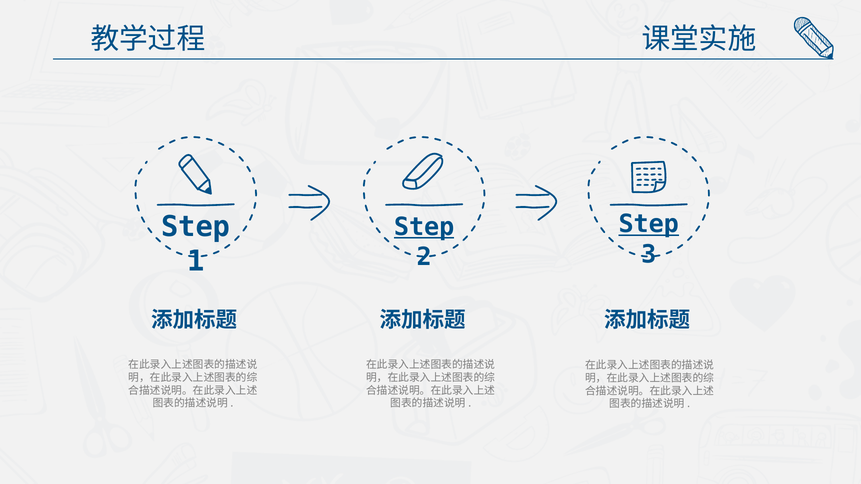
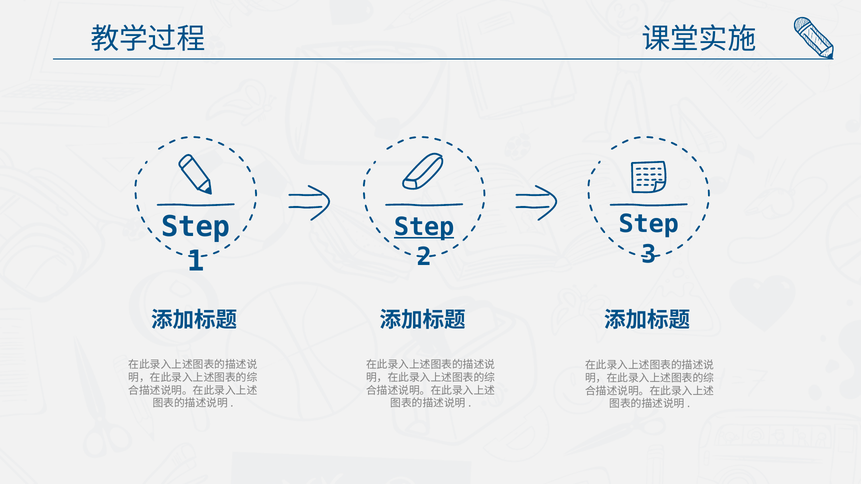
Step underline: present -> none (649, 224)
